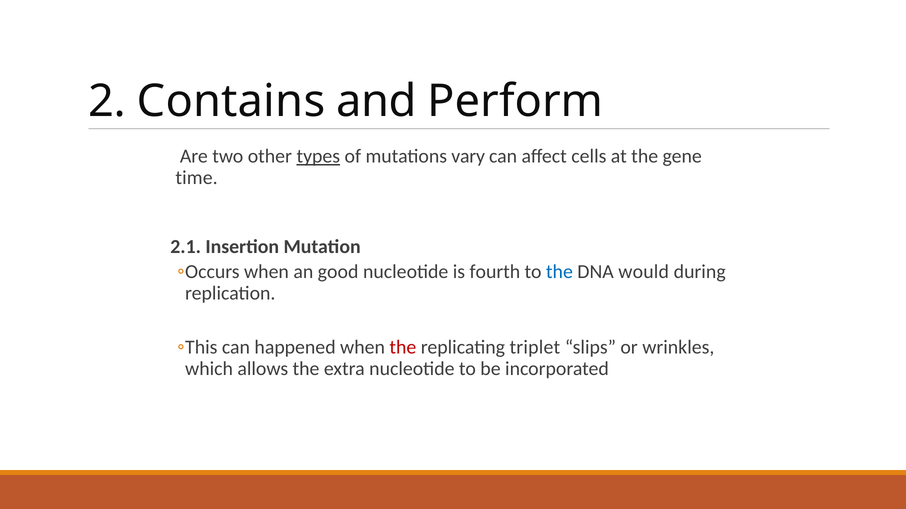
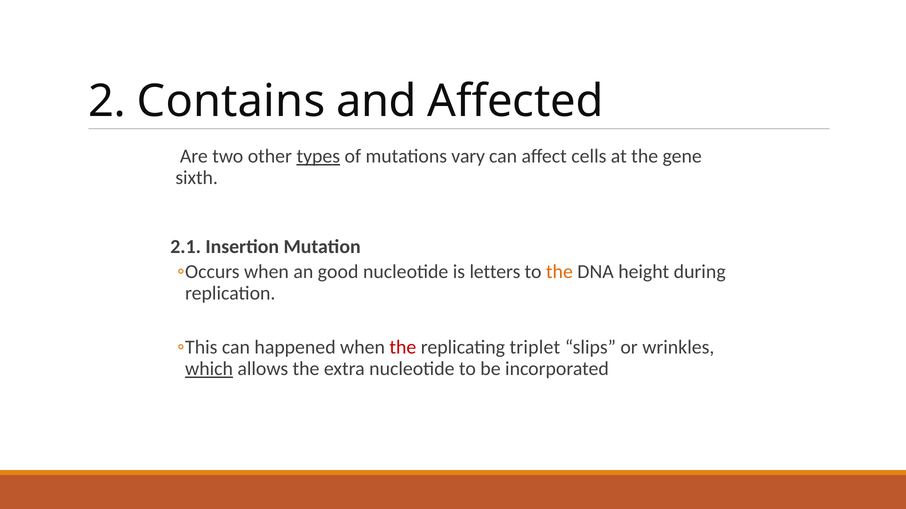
Perform: Perform -> Affected (515, 102)
time: time -> sixth (197, 178)
fourth: fourth -> letters (495, 272)
the colour: blue -> orange (559, 272)
would: would -> height (644, 272)
which underline: none -> present (209, 369)
